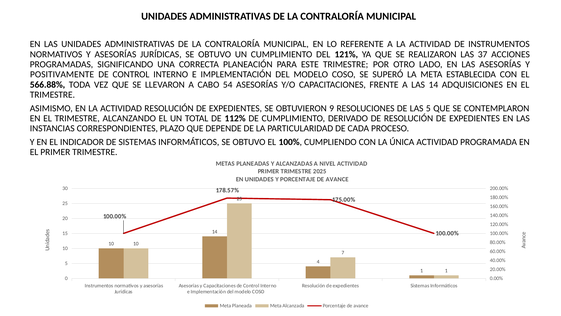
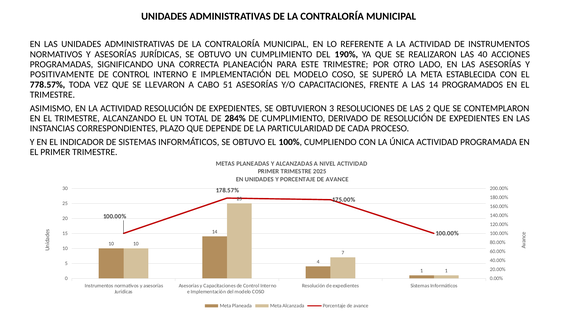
121%: 121% -> 190% (346, 54)
37: 37 -> 40 (483, 54)
566.88%: 566.88% -> 778.57% (48, 84)
54: 54 -> 51 (228, 84)
ADQUISICIONES: ADQUISICIONES -> PROGRAMADOS (472, 84)
9: 9 -> 3 (332, 108)
LAS 5: 5 -> 2 (428, 108)
112%: 112% -> 284% (235, 118)
